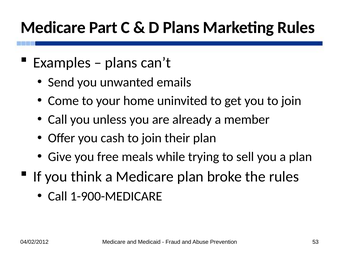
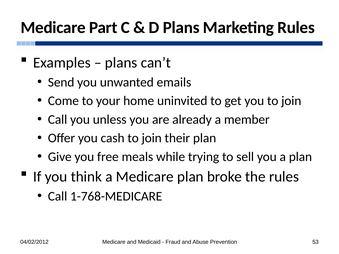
1-900-MEDICARE: 1-900-MEDICARE -> 1-768-MEDICARE (116, 196)
